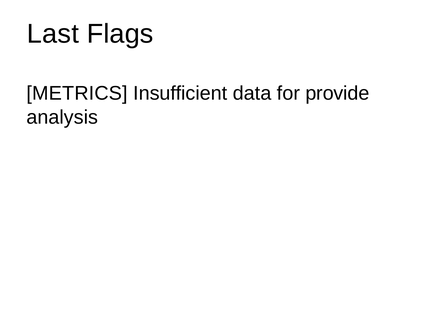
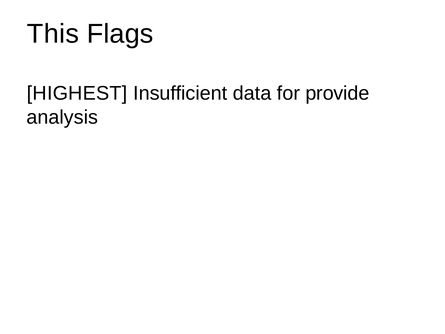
Last: Last -> This (53, 34)
METRICS: METRICS -> HIGHEST (77, 93)
